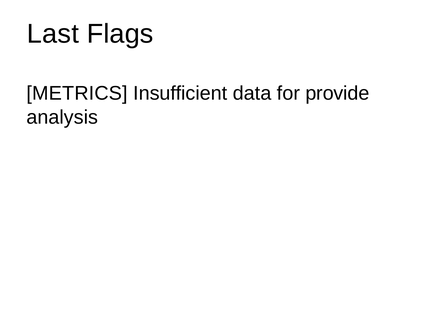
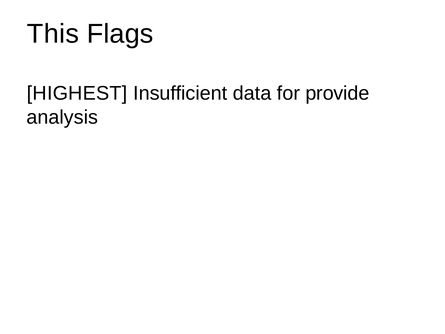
Last: Last -> This (53, 34)
METRICS: METRICS -> HIGHEST (77, 93)
